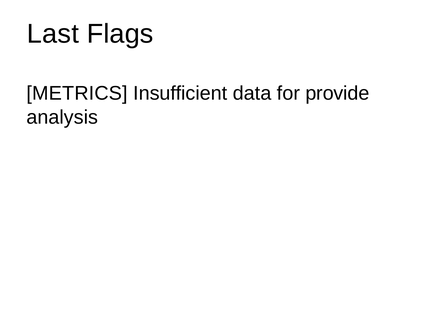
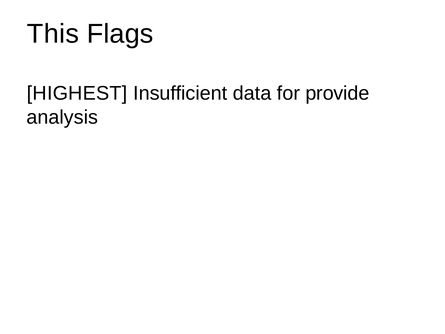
Last: Last -> This (53, 34)
METRICS: METRICS -> HIGHEST (77, 93)
